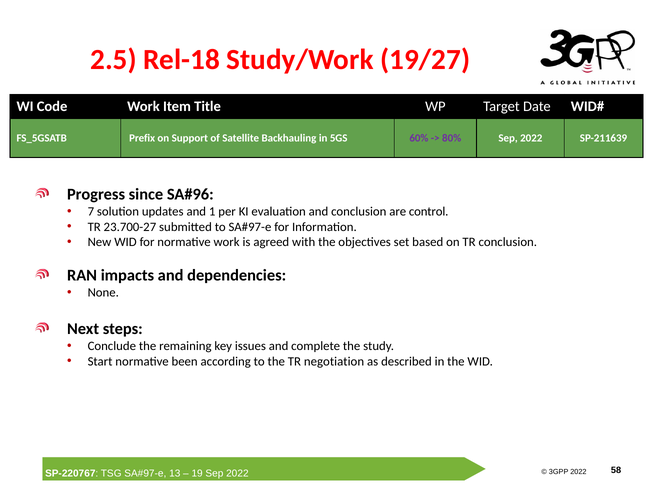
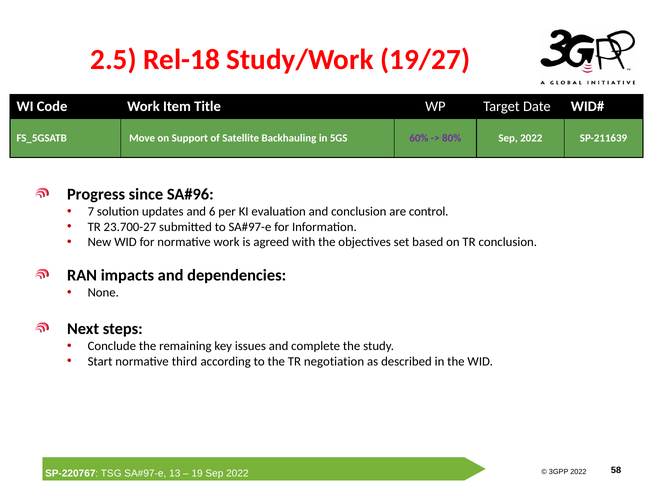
Prefix: Prefix -> Move (142, 138)
1: 1 -> 6 (212, 212)
been: been -> third (185, 362)
